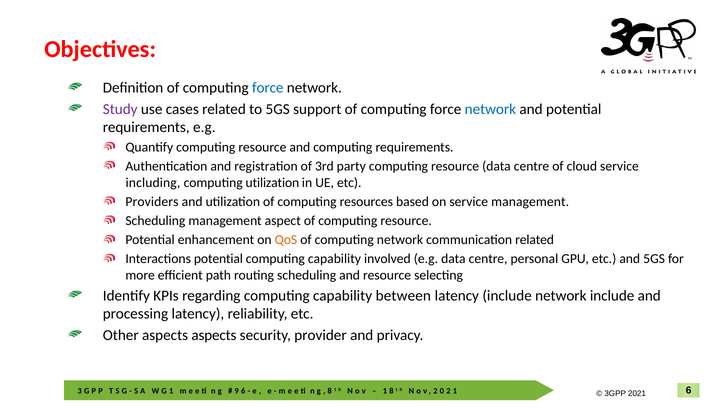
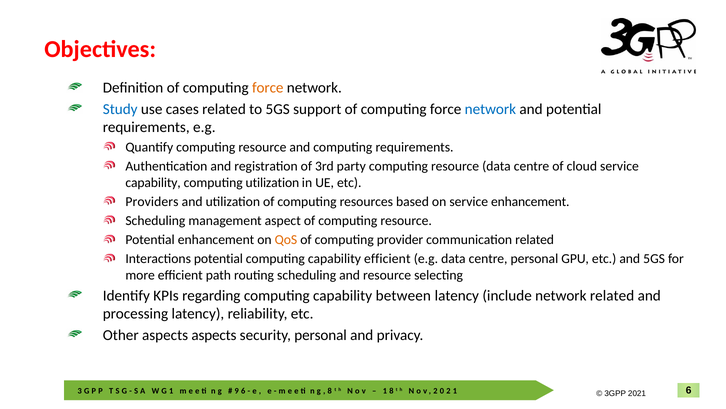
force colour: blue -> orange (268, 88)
Study colour: purple -> blue (120, 109)
including: including -> capability (153, 182)
service management: management -> enhancement (530, 201)
computing network: network -> provider (400, 239)
capability involved: involved -> efficient (387, 258)
network include: include -> related (612, 295)
security provider: provider -> personal (321, 335)
